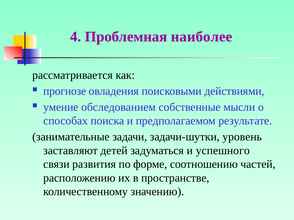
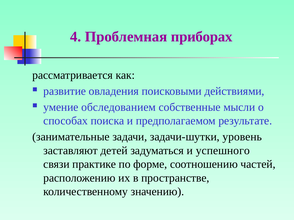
наиболее: наиболее -> приборах (202, 37)
прогнозе: прогнозе -> развитие (65, 91)
развития: развития -> практике (94, 165)
